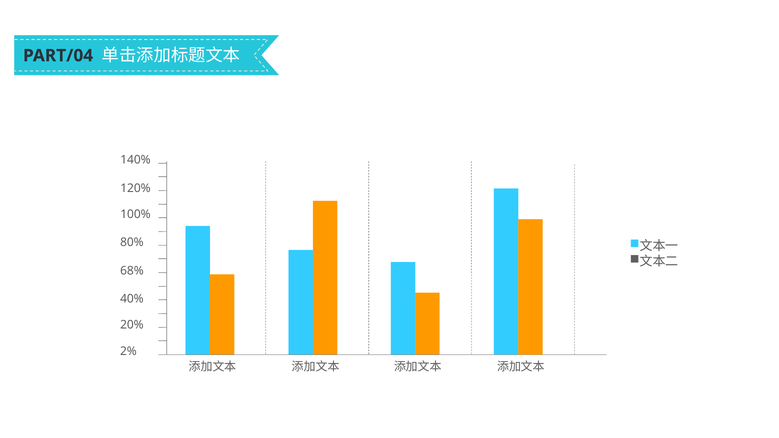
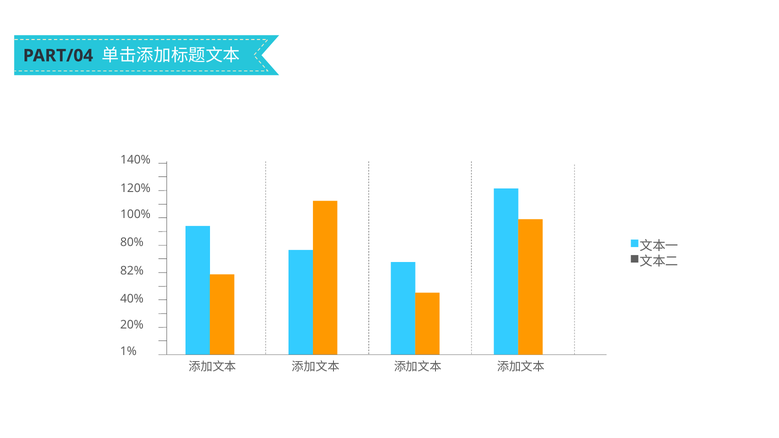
68%: 68% -> 82% (132, 271)
2%: 2% -> 1% (128, 351)
